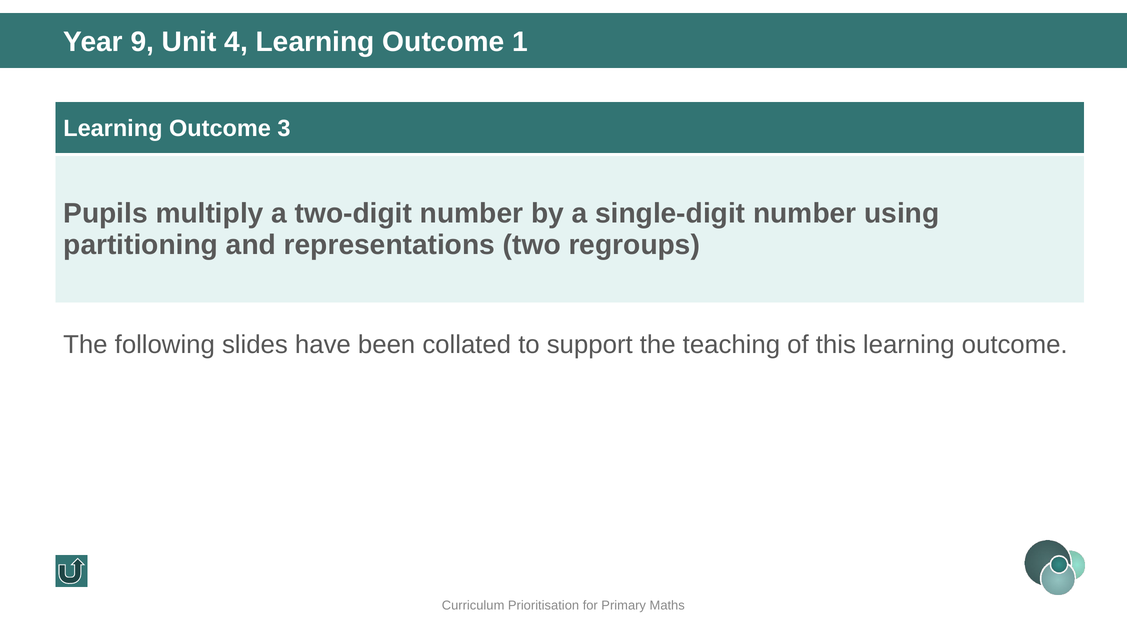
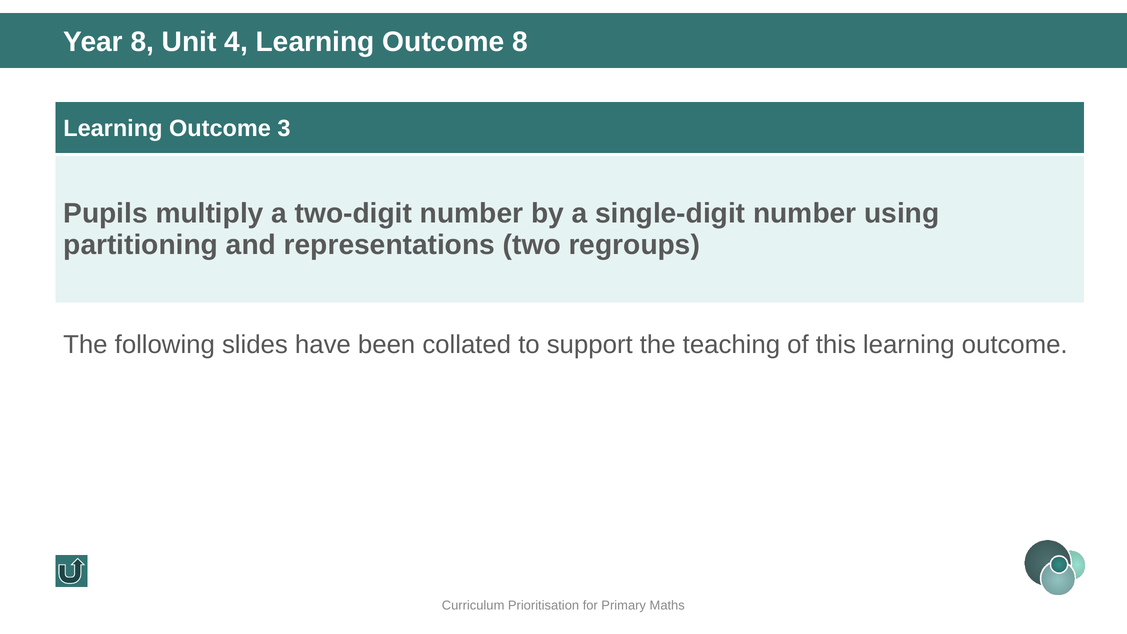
Year 9: 9 -> 8 (142, 42)
Outcome 1: 1 -> 8 (520, 42)
